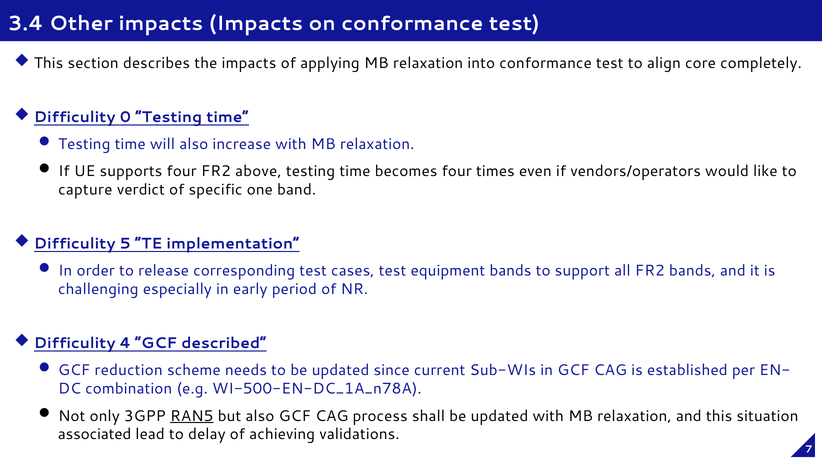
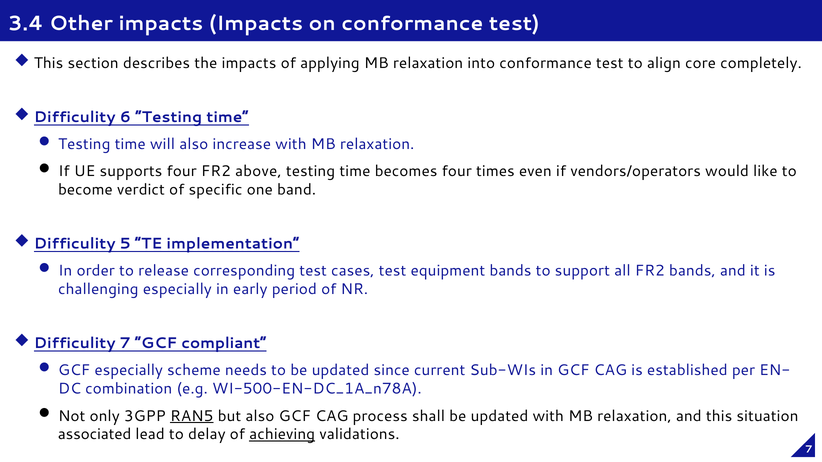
0: 0 -> 6 (125, 117)
capture: capture -> become (85, 190)
Difficulity 4: 4 -> 7 (125, 344)
described: described -> compliant (224, 344)
GCF reduction: reduction -> especially (129, 371)
achieving underline: none -> present (282, 435)
